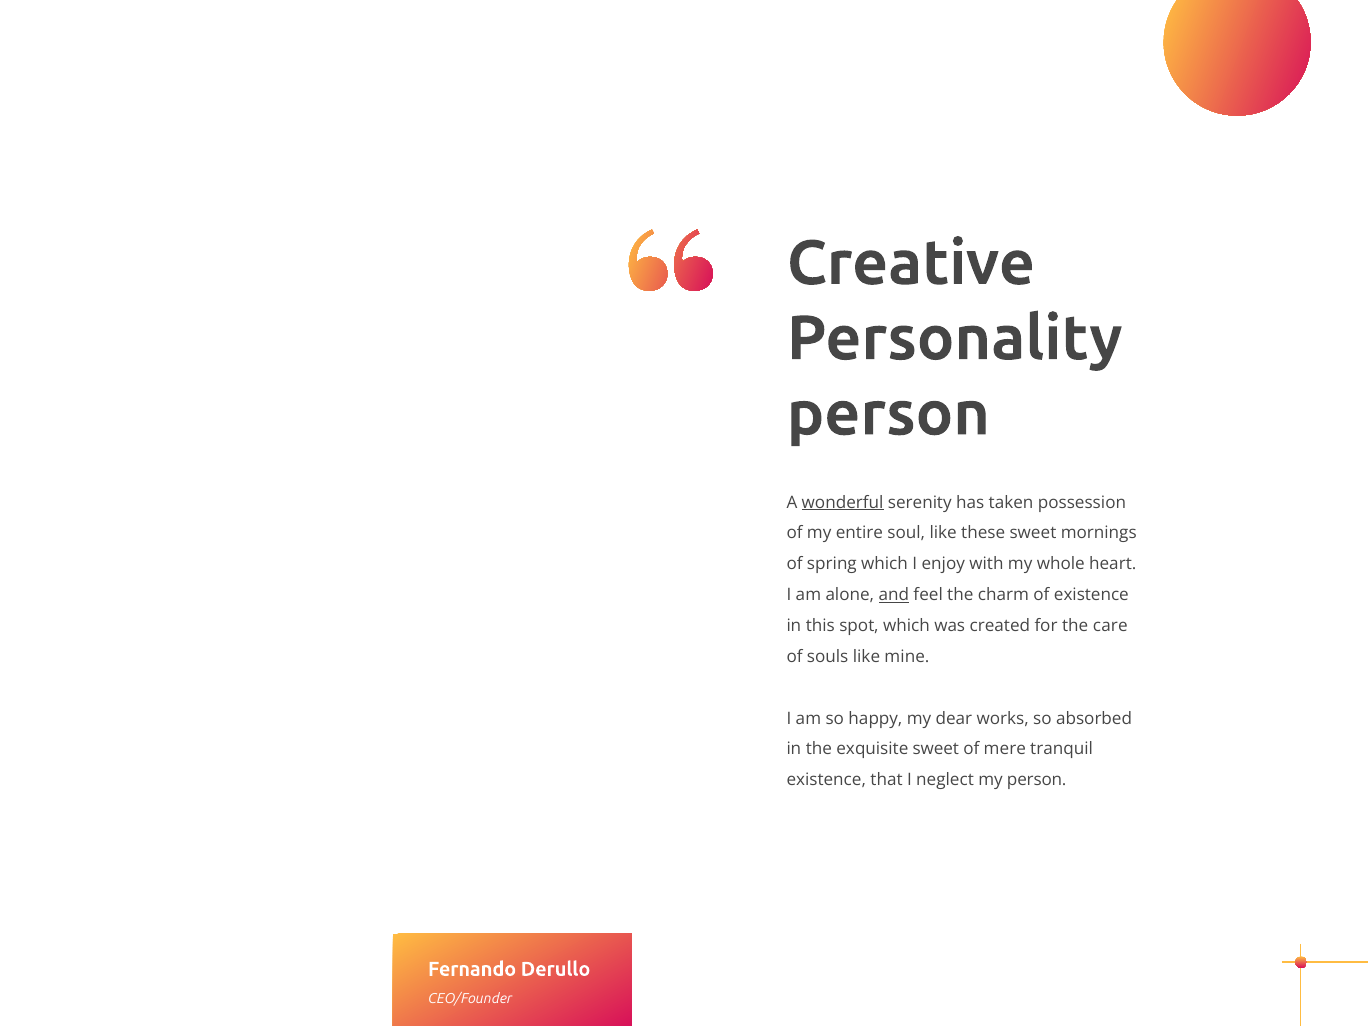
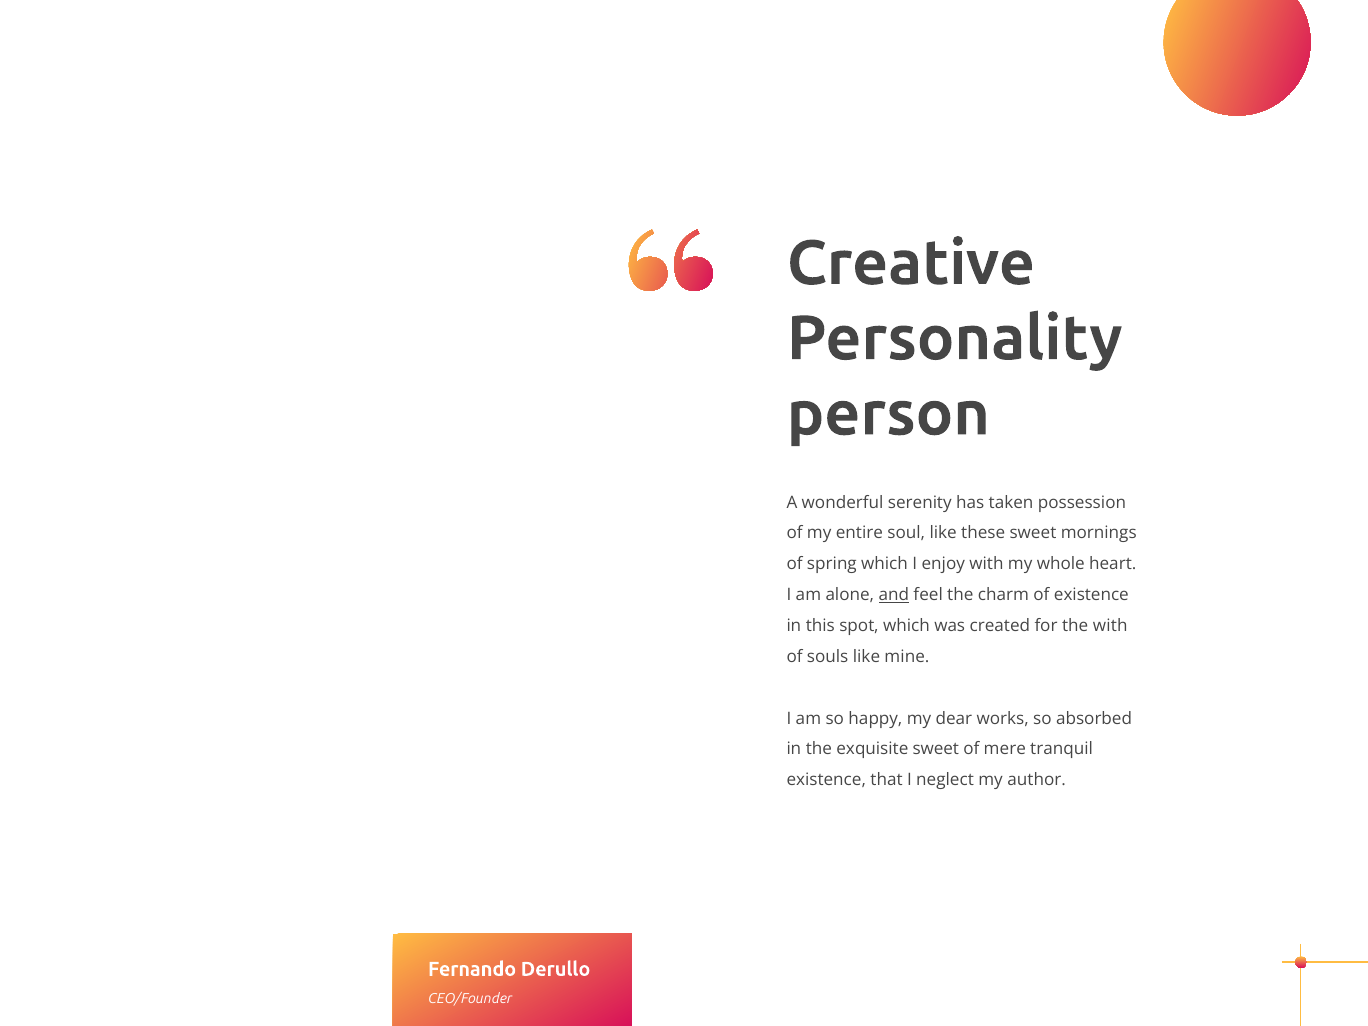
wonderful underline: present -> none (843, 502)
the care: care -> with (1110, 626)
my person: person -> author (1037, 780)
